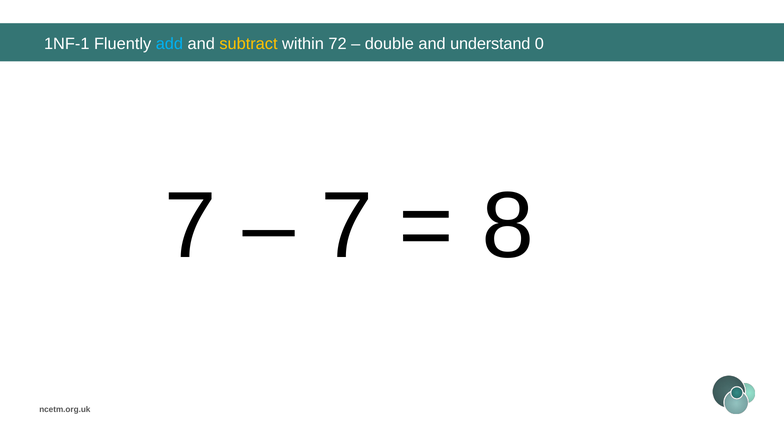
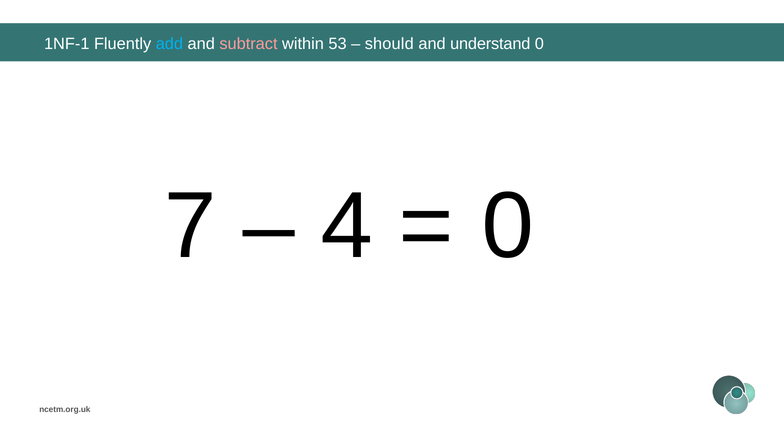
subtract colour: yellow -> pink (248, 44)
72: 72 -> 53 (338, 44)
double: double -> should (389, 44)
7: 7 -> 4 (347, 226)
8: 8 -> 0 (508, 226)
